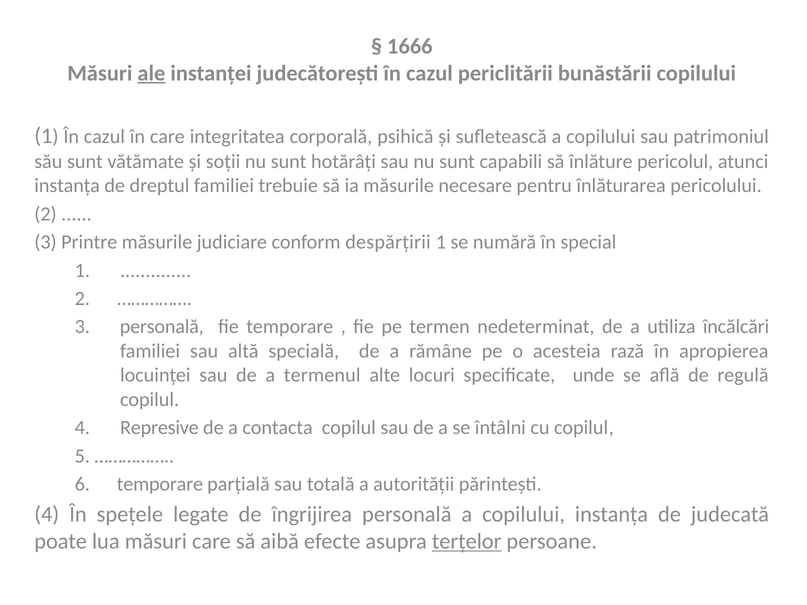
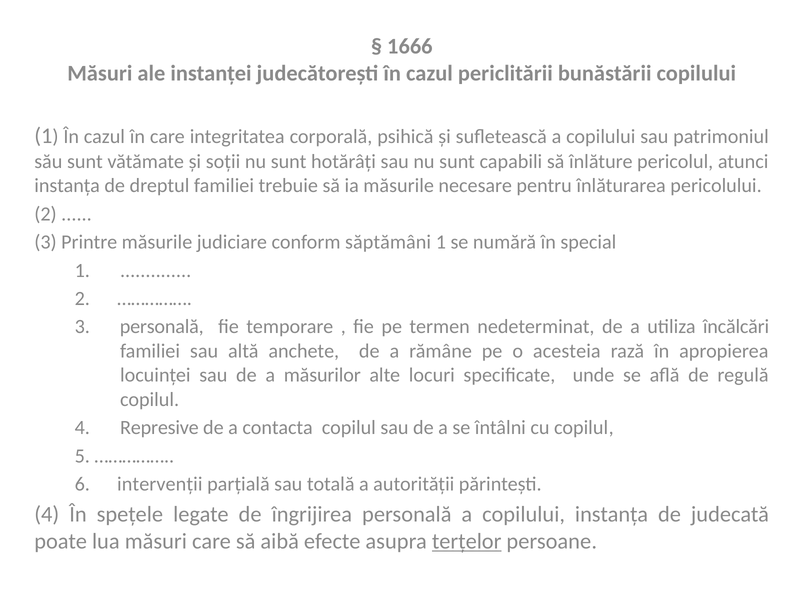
ale underline: present -> none (151, 73)
despărțirii: despărțirii -> săptămâni (388, 242)
specială: specială -> anchete (304, 351)
termenul: termenul -> măsurilor (322, 375)
6 temporare: temporare -> intervenții (160, 484)
